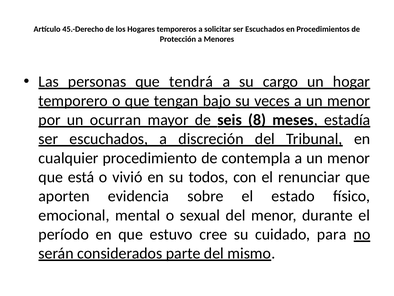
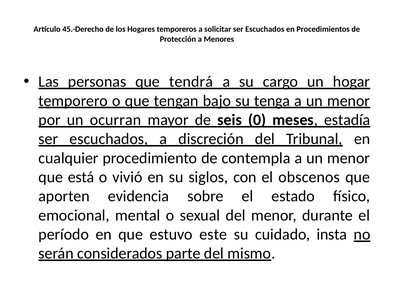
veces: veces -> tenga (272, 101)
8: 8 -> 0 (257, 120)
todos: todos -> siglos (208, 177)
renunciar: renunciar -> obscenos (309, 177)
cree: cree -> este (213, 234)
para: para -> insta (332, 234)
